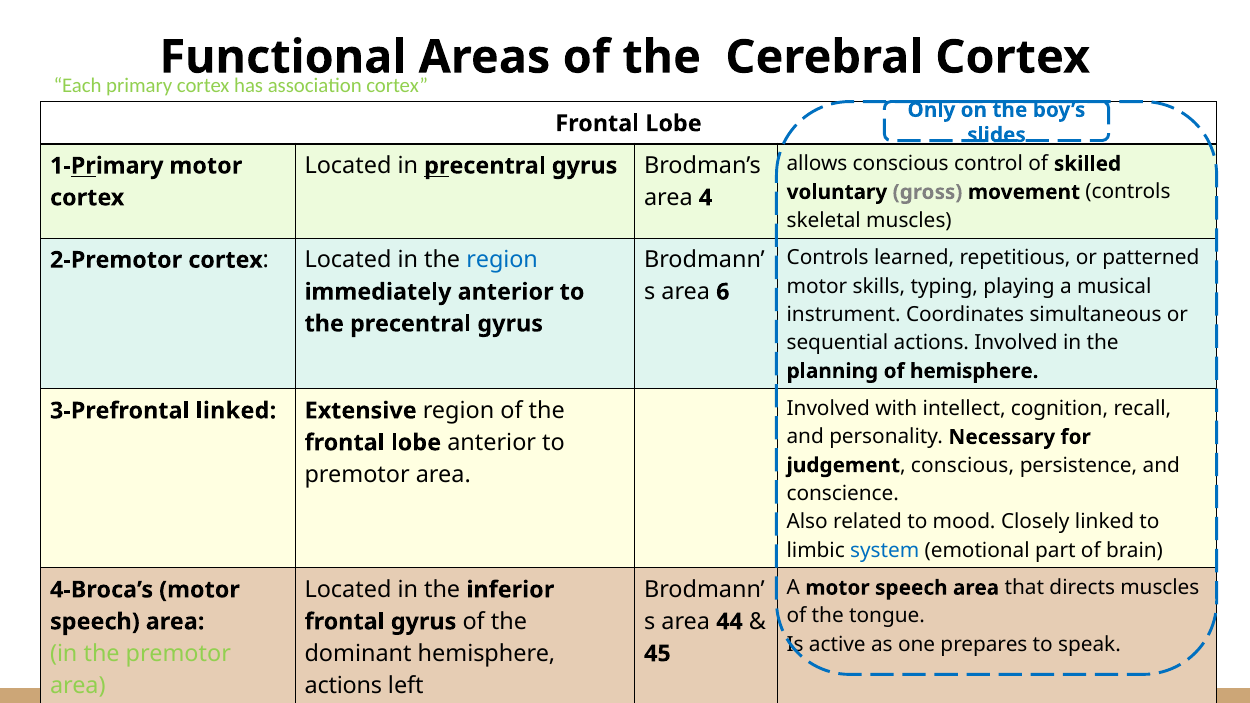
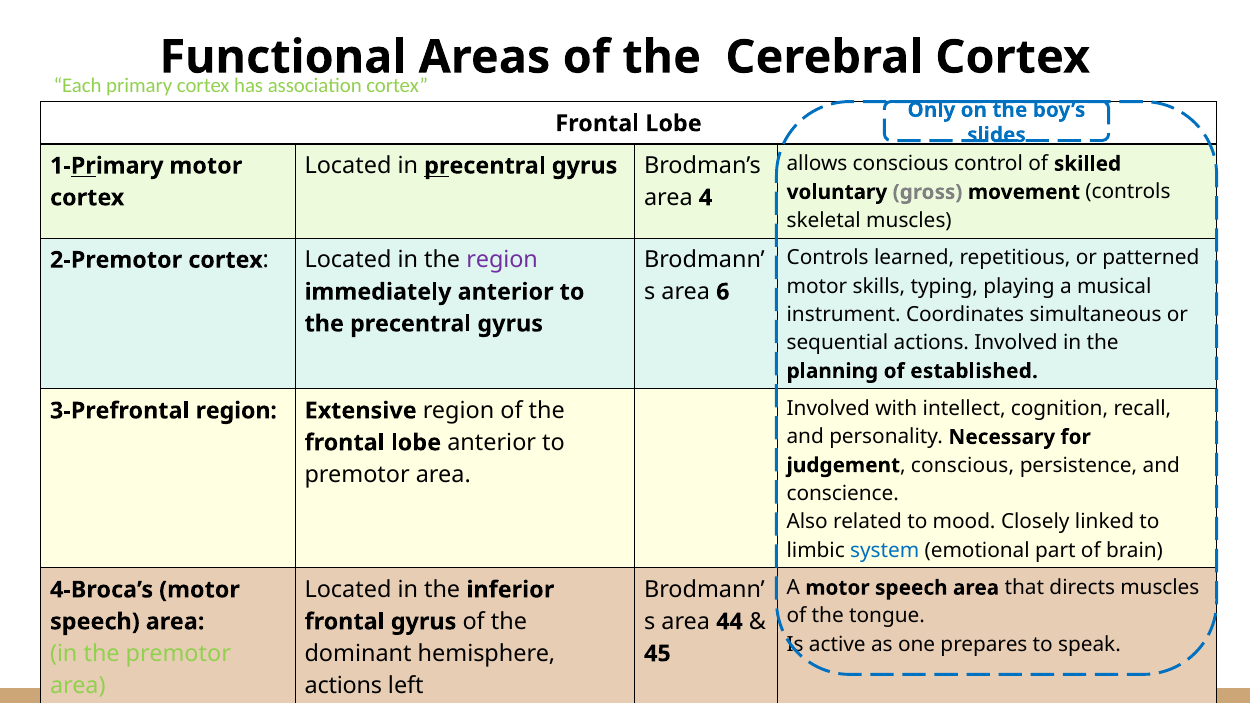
region colour: blue -> purple (502, 260)
of hemisphere: hemisphere -> established (974, 371)
3-Prefrontal linked: linked -> region (236, 411)
